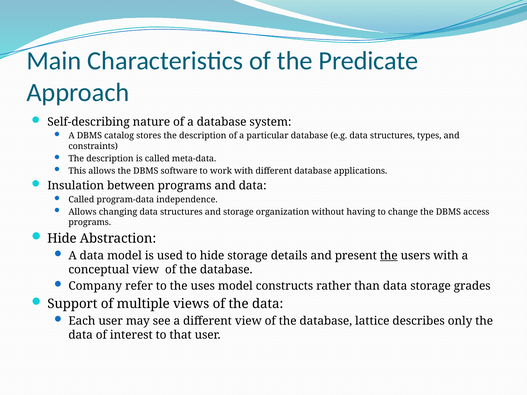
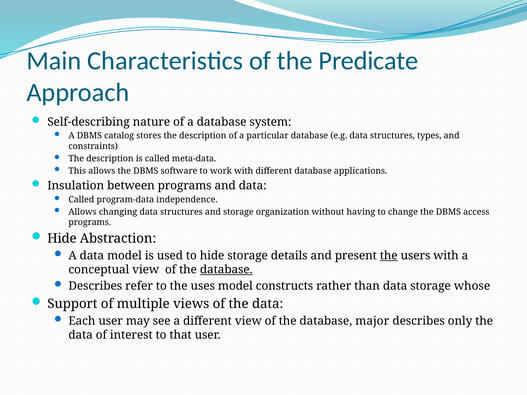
database underline: none -> present (226, 270)
Company: Company -> Describes (95, 286)
grades: grades -> whose (472, 286)
lattice: lattice -> major (372, 321)
